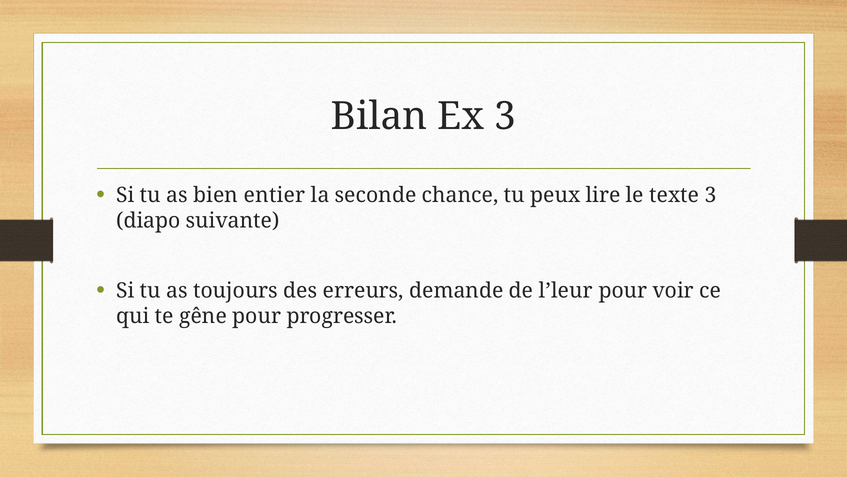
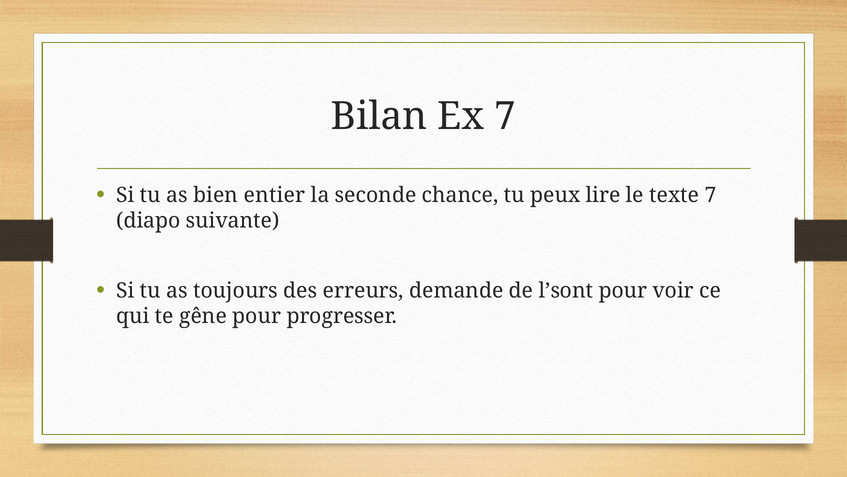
Ex 3: 3 -> 7 (505, 116)
texte 3: 3 -> 7 (711, 195)
l’leur: l’leur -> l’sont (566, 290)
